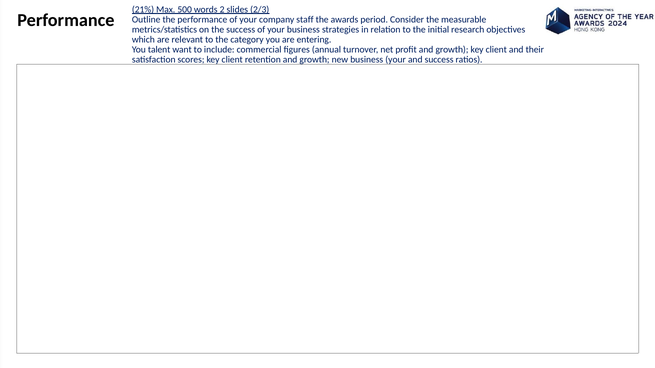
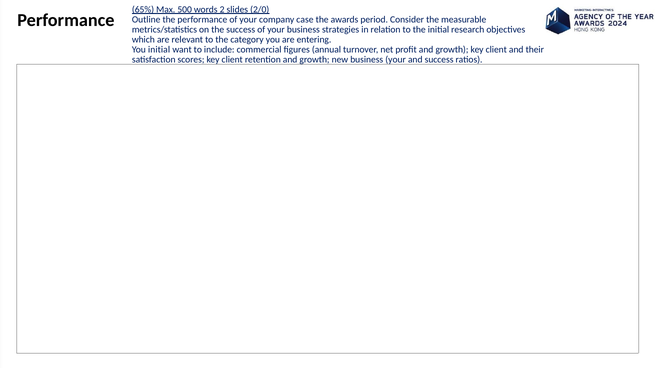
21%: 21% -> 65% (143, 9)
2/3: 2/3 -> 2/0 (260, 9)
staff: staff -> case (305, 19)
You talent: talent -> initial (159, 50)
